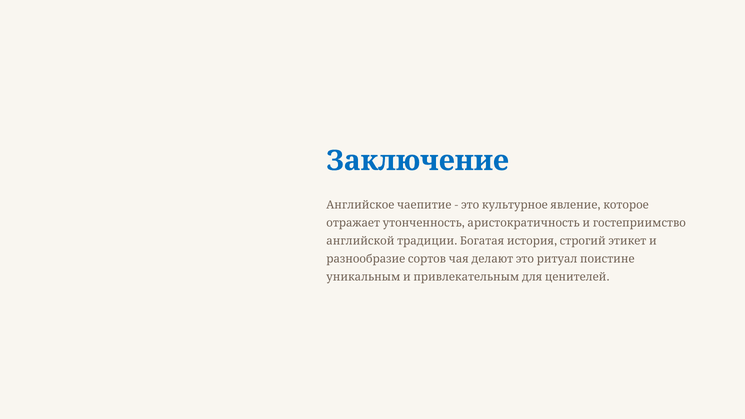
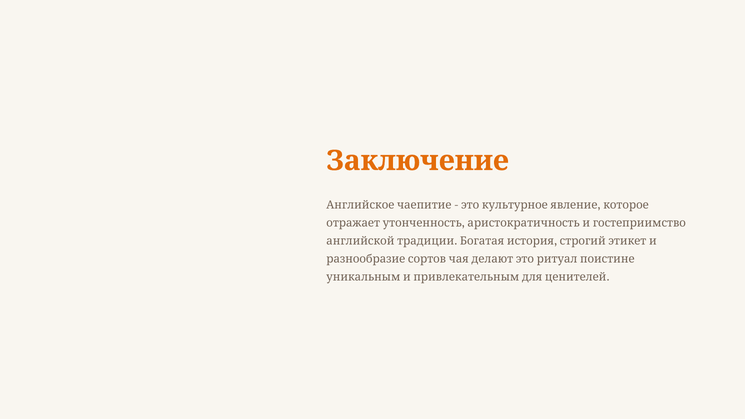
Заключение colour: blue -> orange (418, 161)
